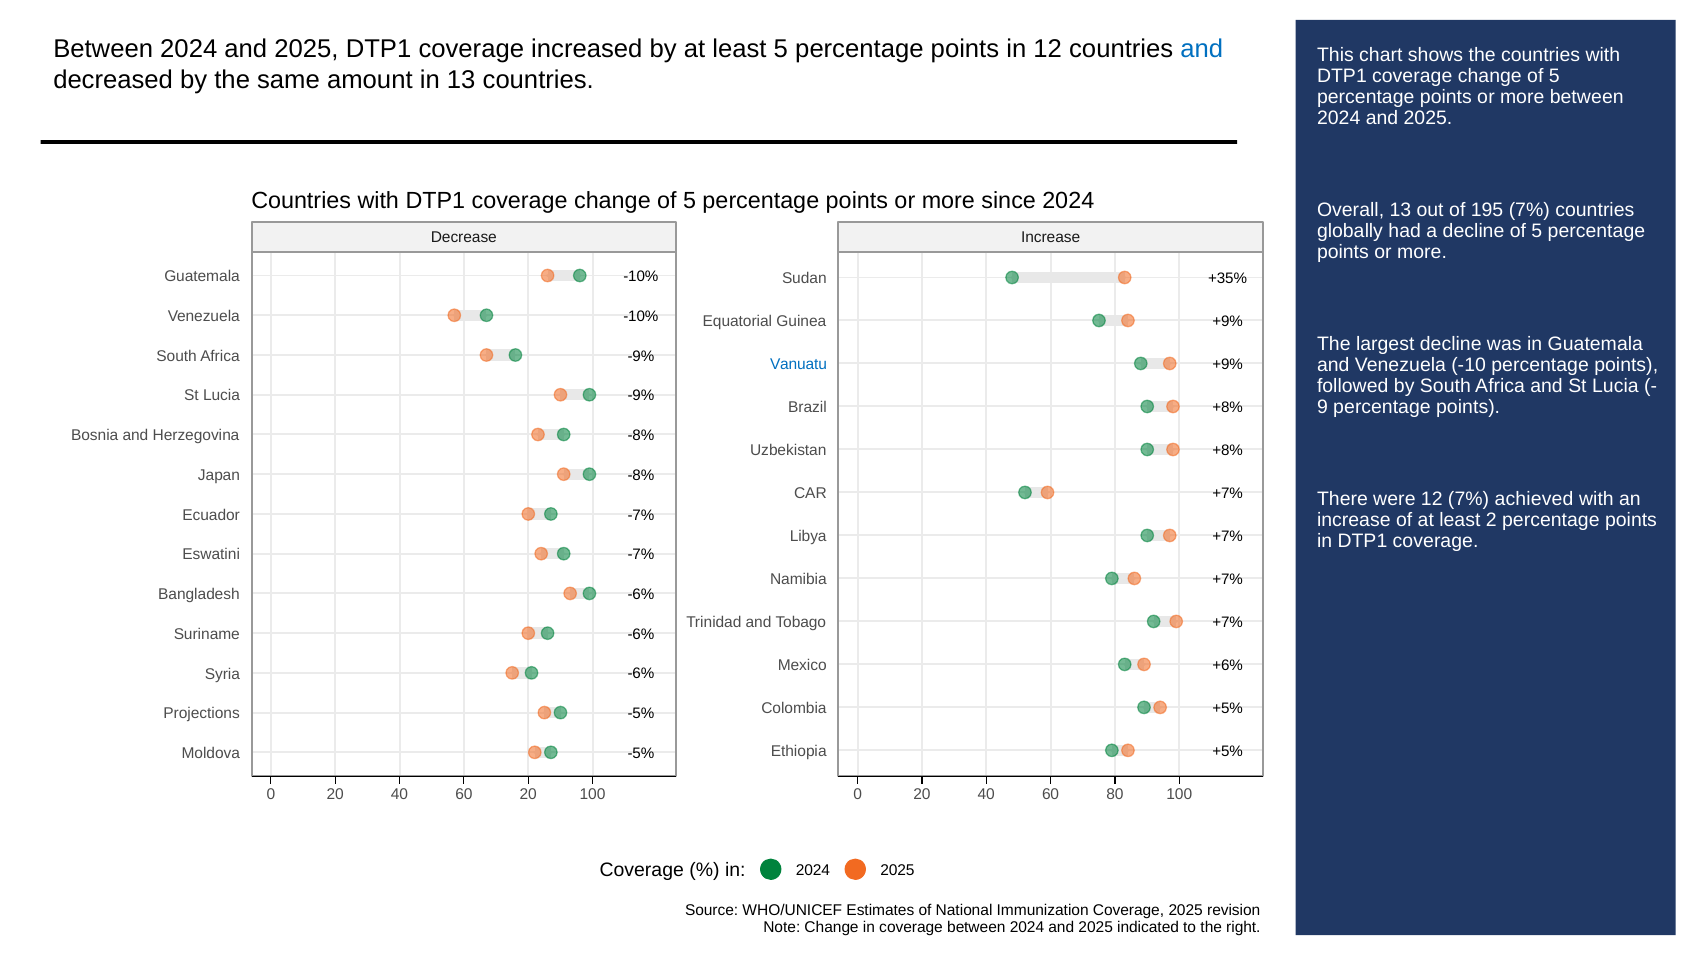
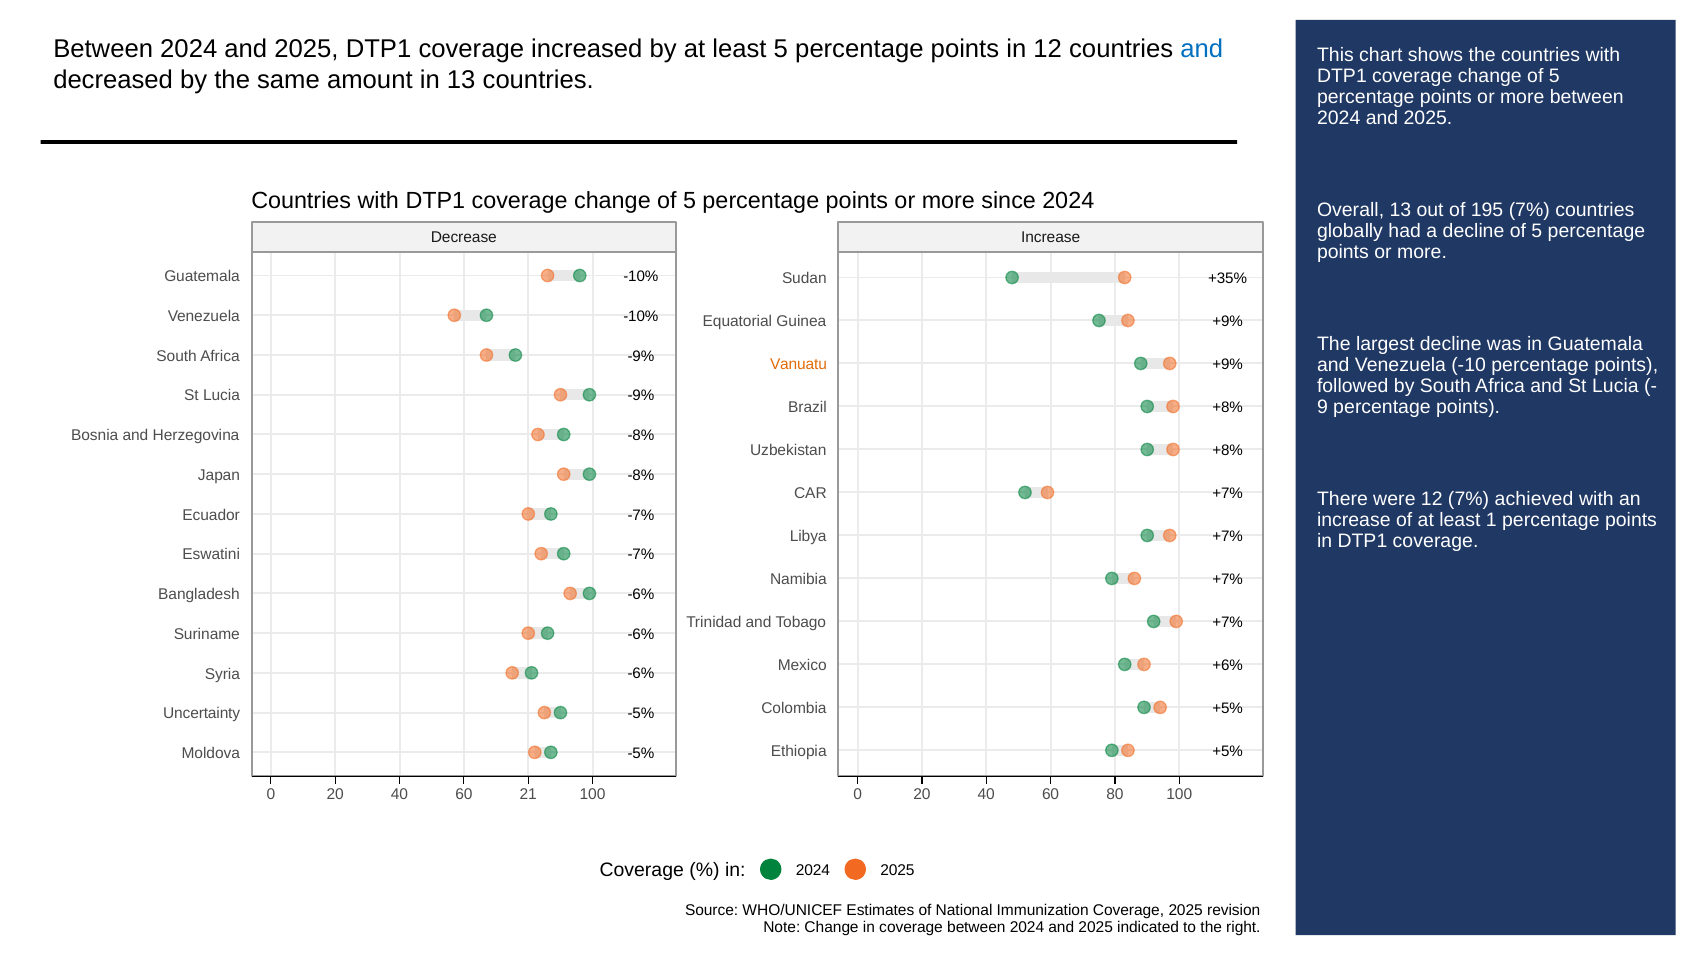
Vanuatu colour: blue -> orange (798, 364)
2: 2 -> 1 (1491, 520)
Projections: Projections -> Uncertainty (202, 713)
60 20: 20 -> 21 (528, 794)
